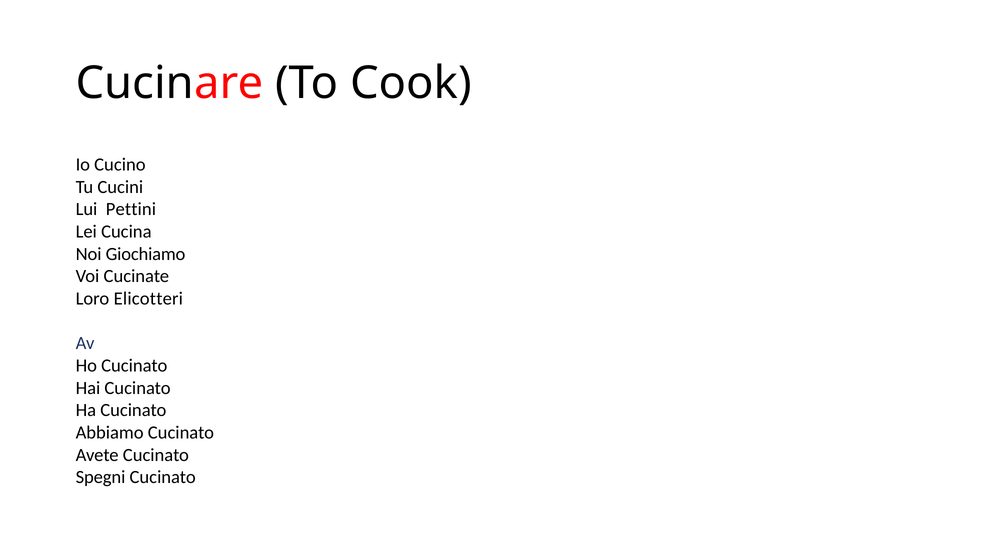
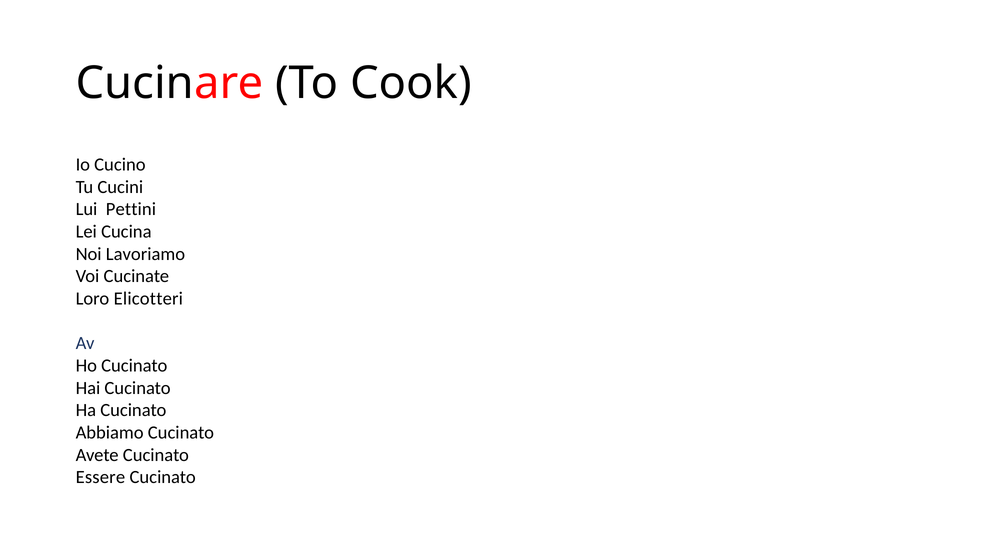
Giochiamo: Giochiamo -> Lavoriamo (145, 254)
Spegni: Spegni -> Essere (100, 477)
